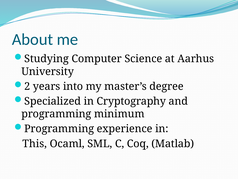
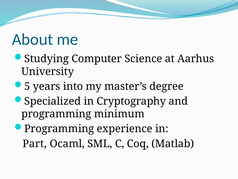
2: 2 -> 5 (27, 86)
This: This -> Part (35, 143)
